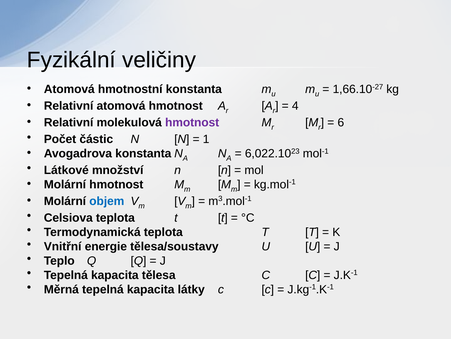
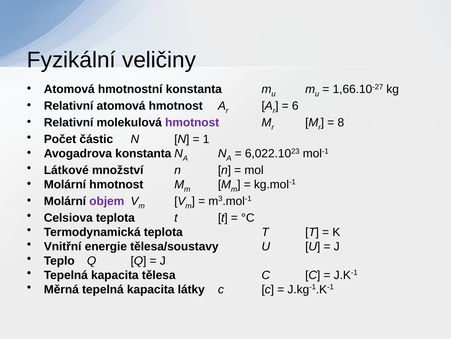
4: 4 -> 6 (295, 106)
6: 6 -> 8 (341, 122)
objem colour: blue -> purple (107, 201)
